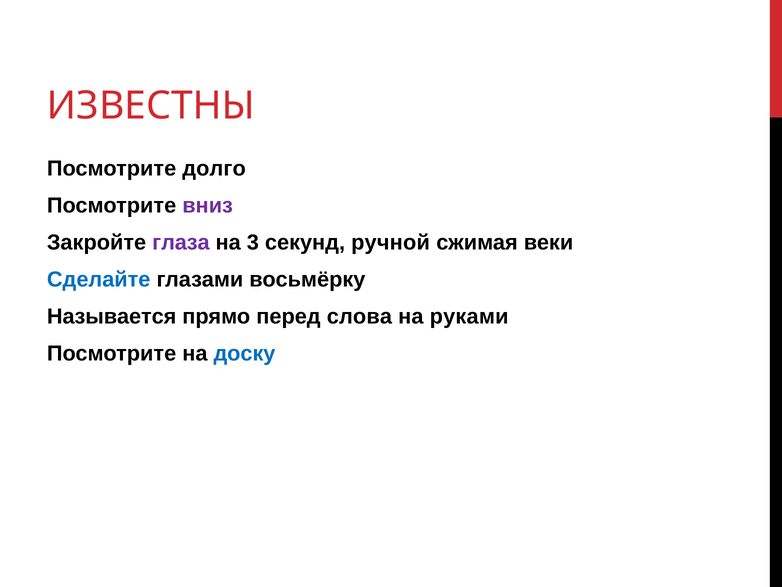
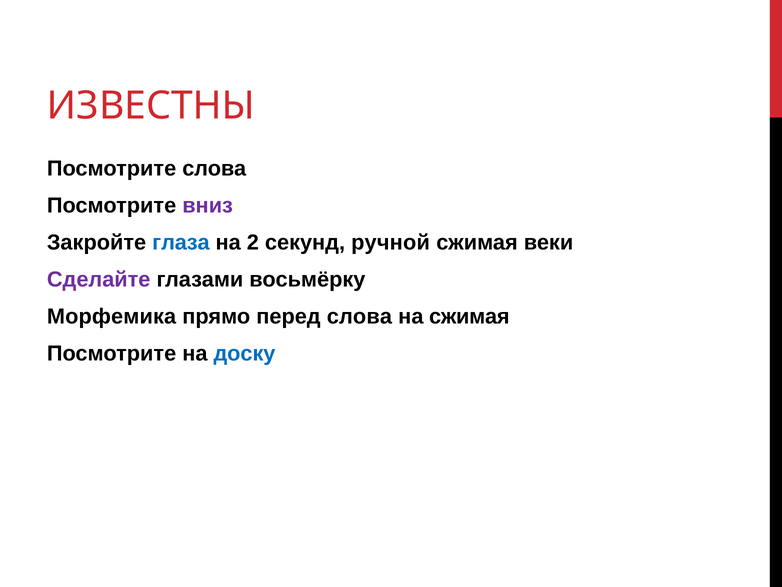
Посмотрите долго: долго -> слова (214, 168)
глаза colour: purple -> blue (181, 242)
3: 3 -> 2 (253, 242)
Сделайте colour: blue -> purple (99, 279)
Называется: Называется -> Морфемика (112, 316)
на руками: руками -> сжимая (469, 316)
